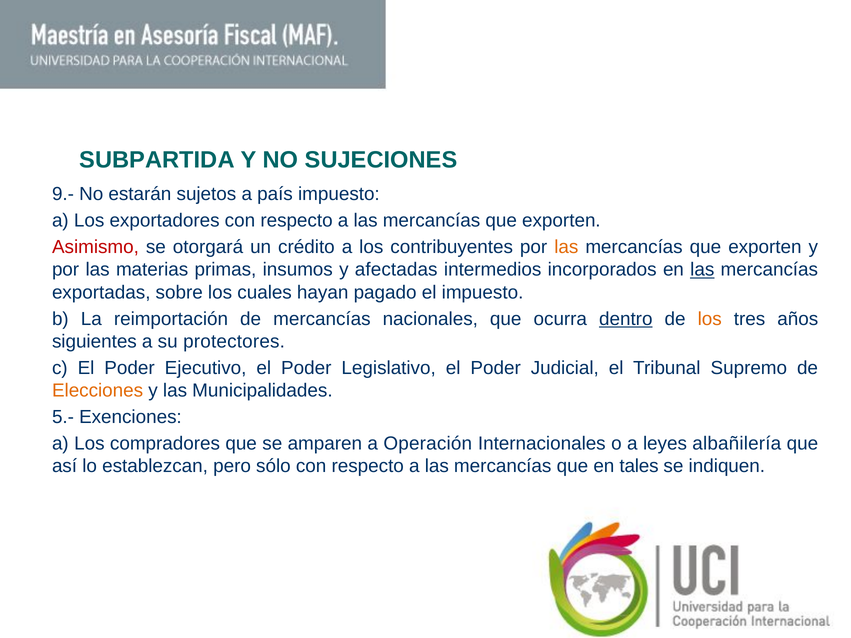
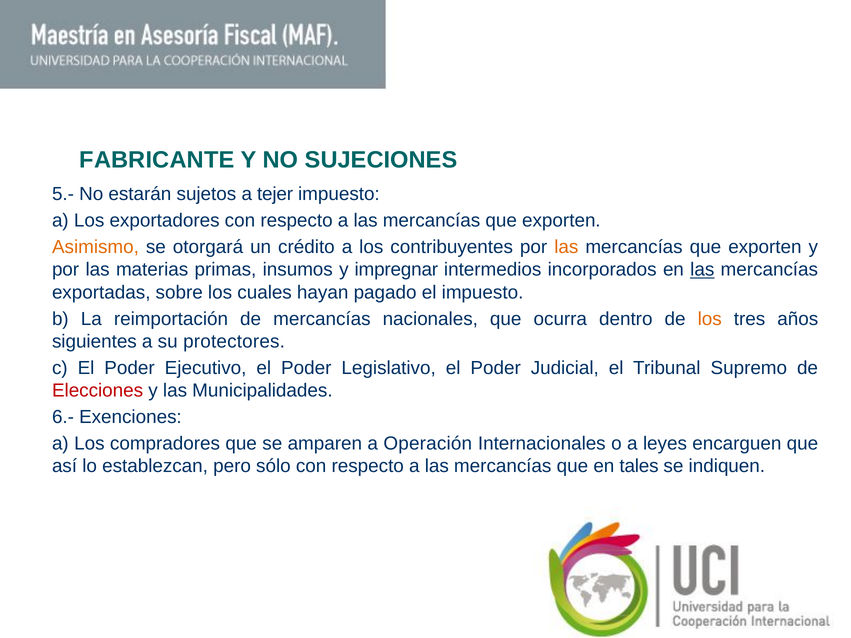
SUBPARTIDA: SUBPARTIDA -> FABRICANTE (157, 160)
9.-: 9.- -> 5.- (63, 194)
país: país -> tejer (275, 194)
Asimismo colour: red -> orange (95, 247)
afectadas: afectadas -> impregnar (396, 270)
dentro underline: present -> none (626, 319)
Elecciones colour: orange -> red (98, 391)
5.-: 5.- -> 6.- (63, 417)
albañilería: albañilería -> encarguen (737, 444)
